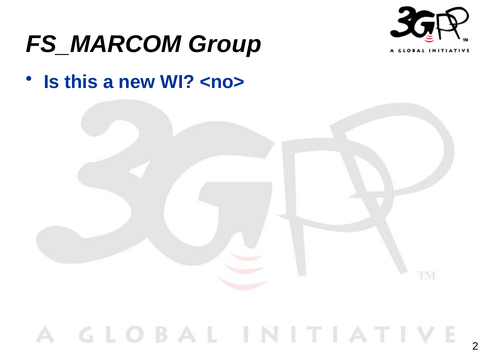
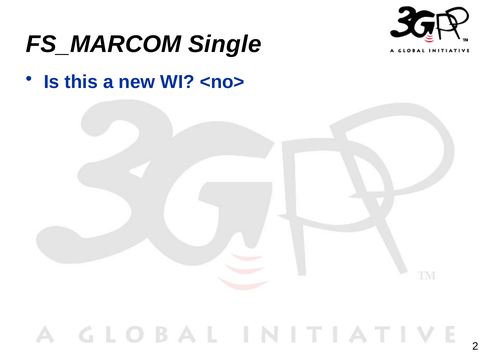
Group: Group -> Single (225, 44)
